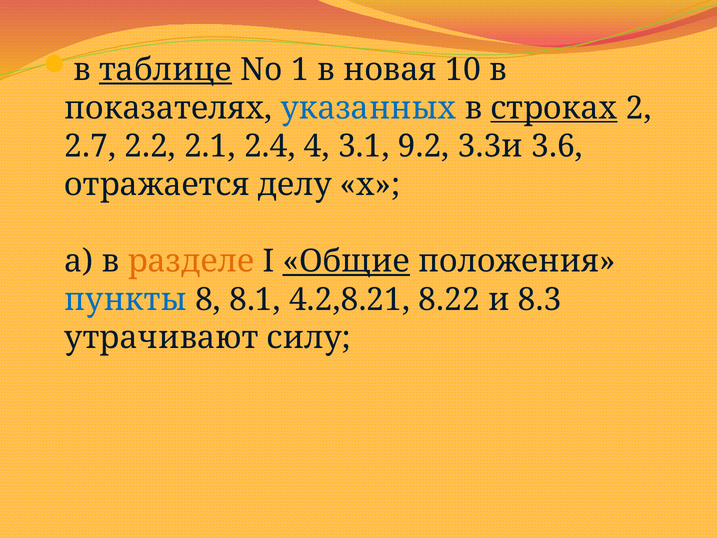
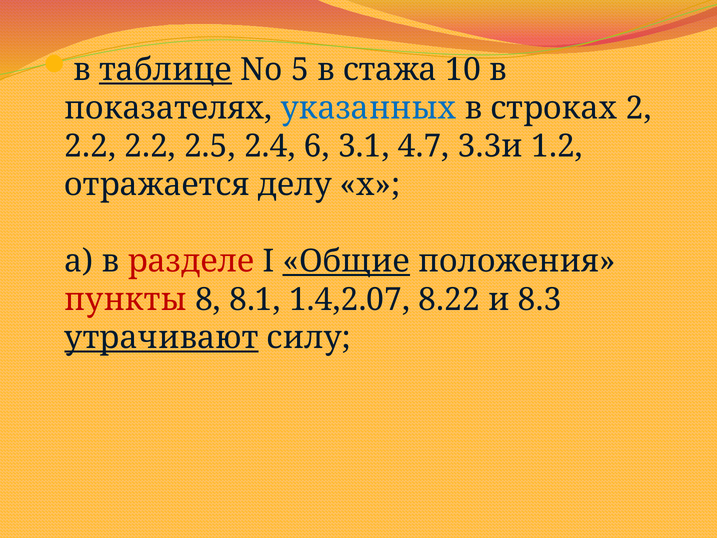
1: 1 -> 5 (300, 70)
новая: новая -> стажа (390, 70)
строках underline: present -> none (554, 108)
2.7: 2.7 -> 2.2 (90, 146)
2.1: 2.1 -> 2.5 (210, 146)
4: 4 -> 6 (317, 146)
9.2: 9.2 -> 4.7 (424, 146)
3.6: 3.6 -> 1.2 (557, 146)
разделе colour: orange -> red (191, 261)
пункты colour: blue -> red (126, 299)
4.2,8.21: 4.2,8.21 -> 1.4,2.07 (350, 299)
утрачивают underline: none -> present (162, 338)
